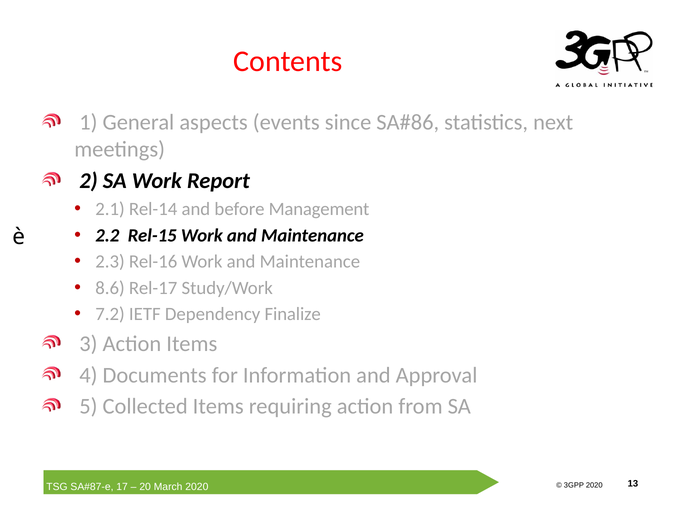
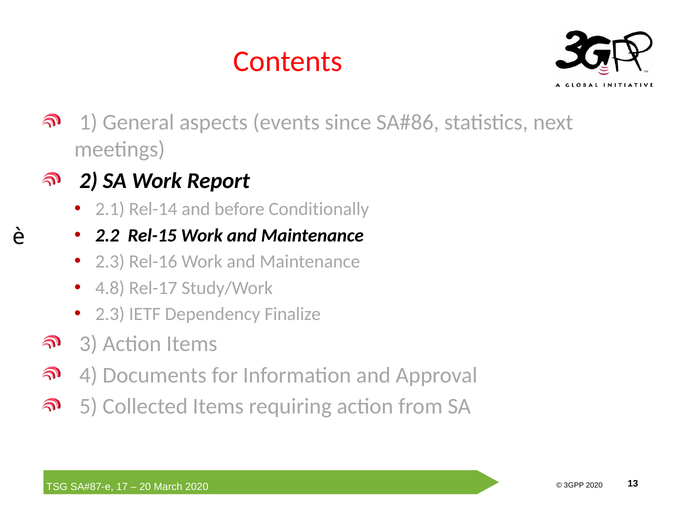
Management: Management -> Conditionally (319, 209)
8.6: 8.6 -> 4.8 (110, 288)
7.2: 7.2 -> 2.3 (110, 314)
